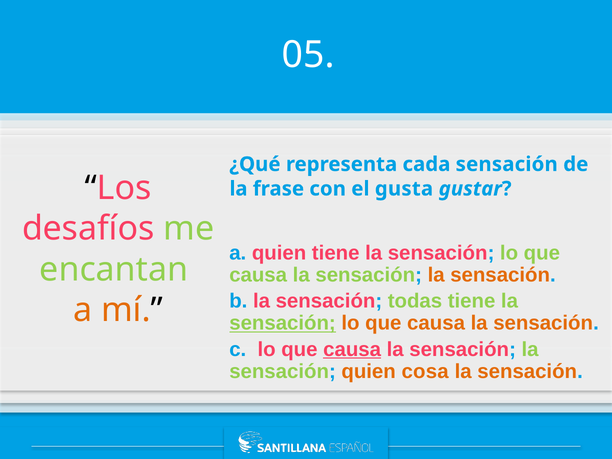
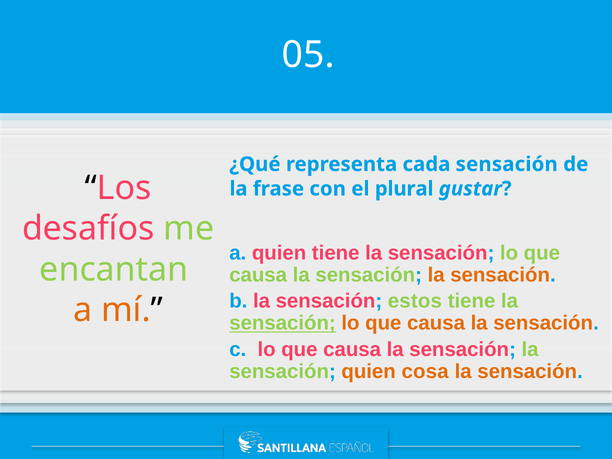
gusta: gusta -> plural (404, 189)
todas: todas -> estos (415, 301)
causa underline: present -> none (352, 349)
